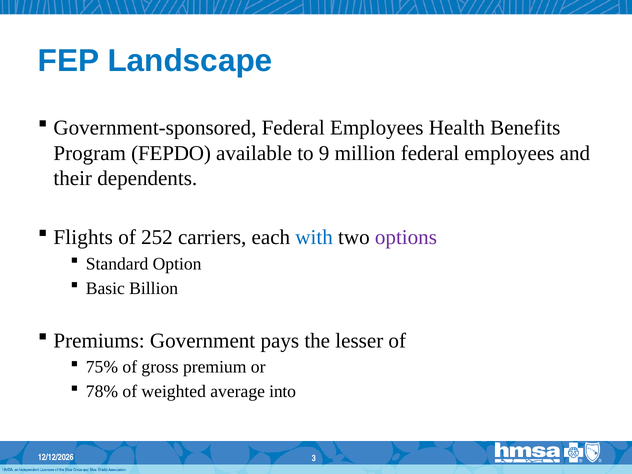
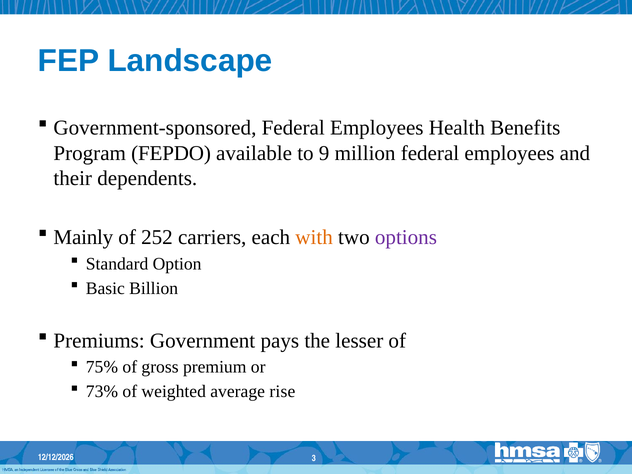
Flights: Flights -> Mainly (83, 237)
with colour: blue -> orange (314, 237)
78%: 78% -> 73% (102, 392)
into: into -> rise (282, 392)
